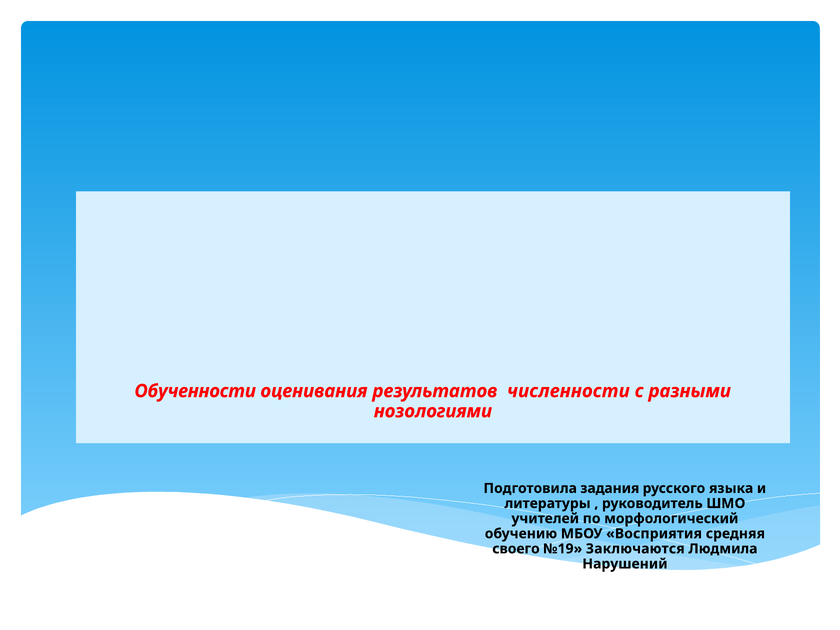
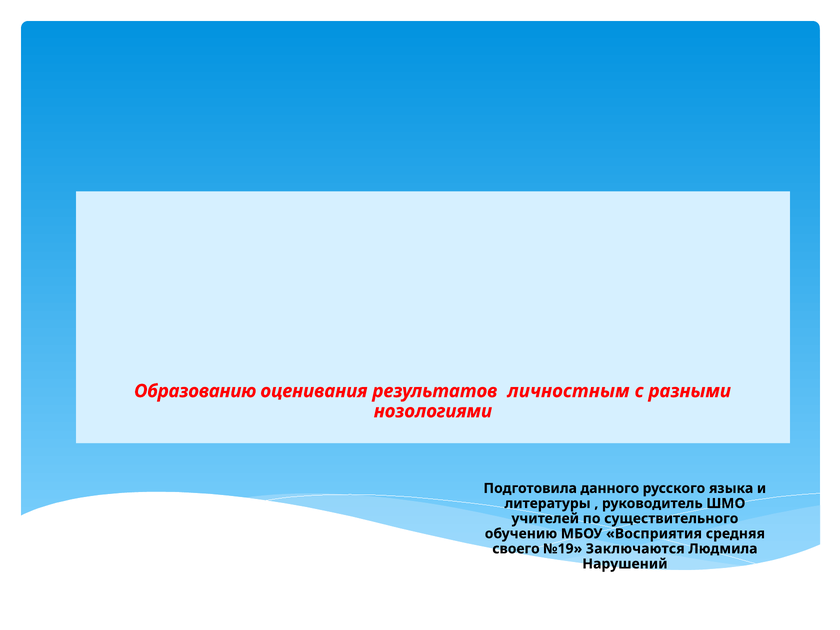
Обученности: Обученности -> Образованию (195, 391)
численности: численности -> личностным (568, 391)
задания: задания -> данного (610, 488)
морфологический: морфологический -> существительного (671, 519)
